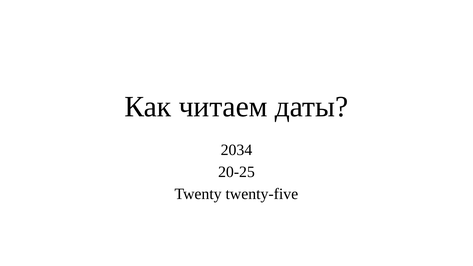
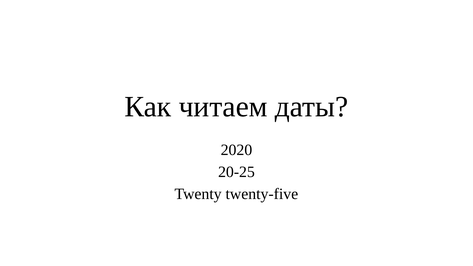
2034: 2034 -> 2020 (236, 150)
